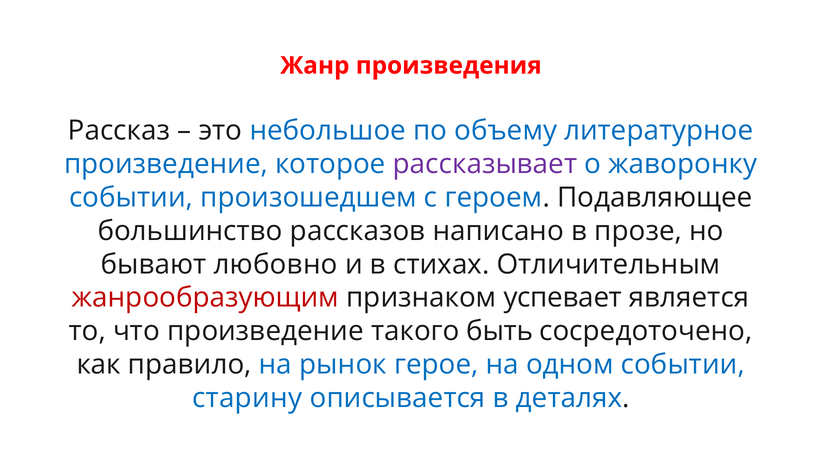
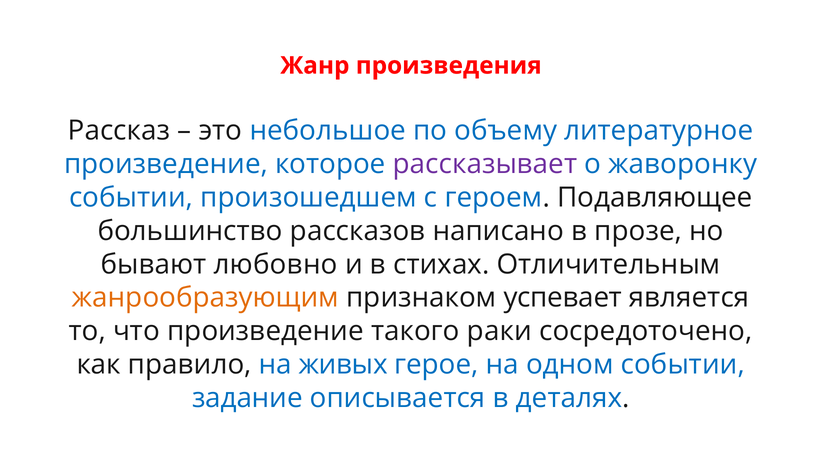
жанрообразующим colour: red -> orange (205, 298)
быть: быть -> раки (499, 331)
рынок: рынок -> живых (343, 365)
старину: старину -> задание (247, 398)
